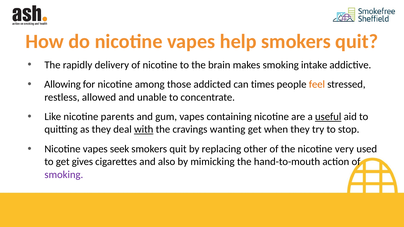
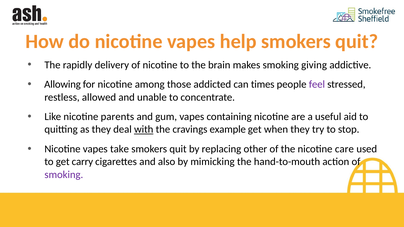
intake: intake -> giving (314, 65)
feel colour: orange -> purple (317, 85)
useful underline: present -> none (328, 117)
wanting: wanting -> example (228, 130)
seek: seek -> take (120, 149)
very: very -> care (344, 149)
gives: gives -> carry (82, 162)
